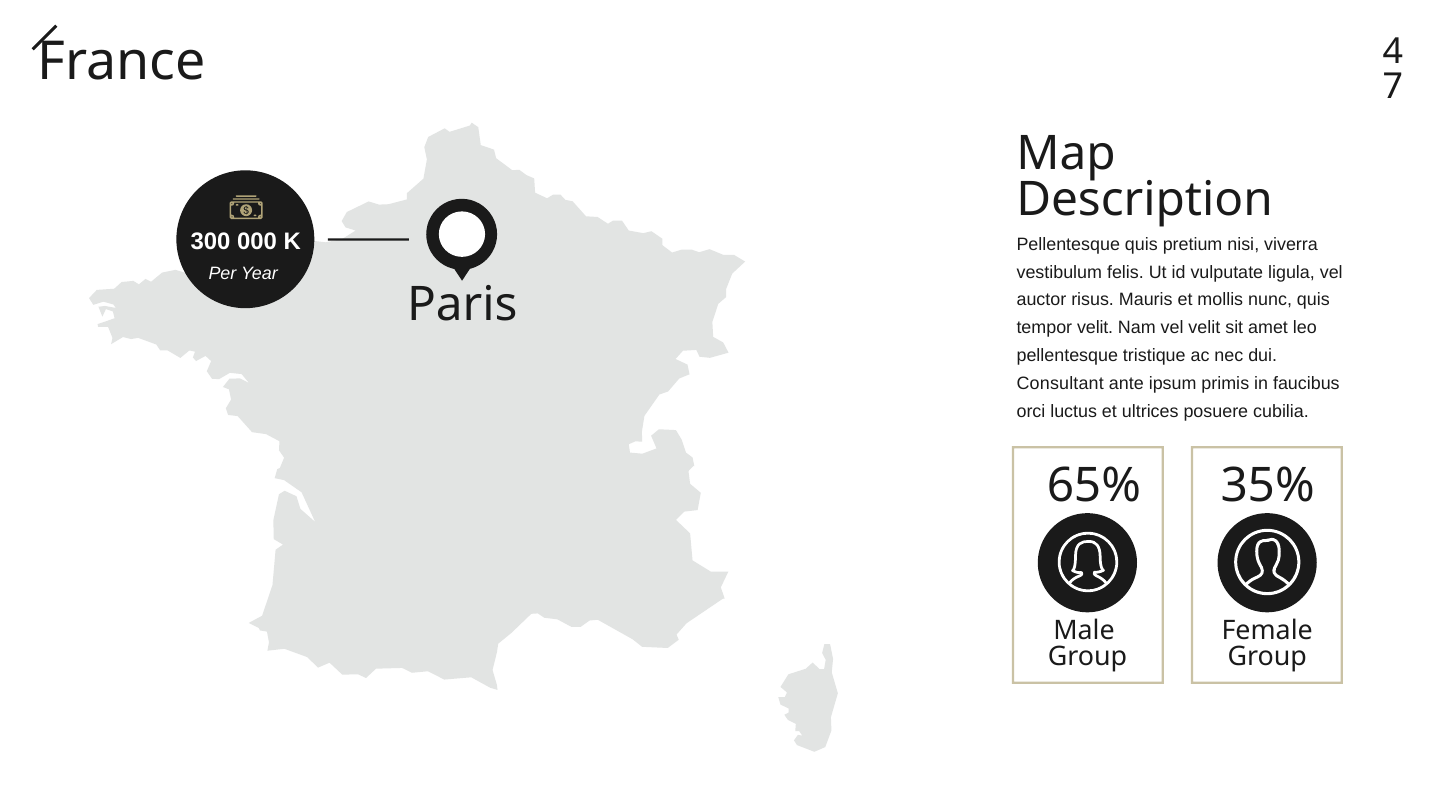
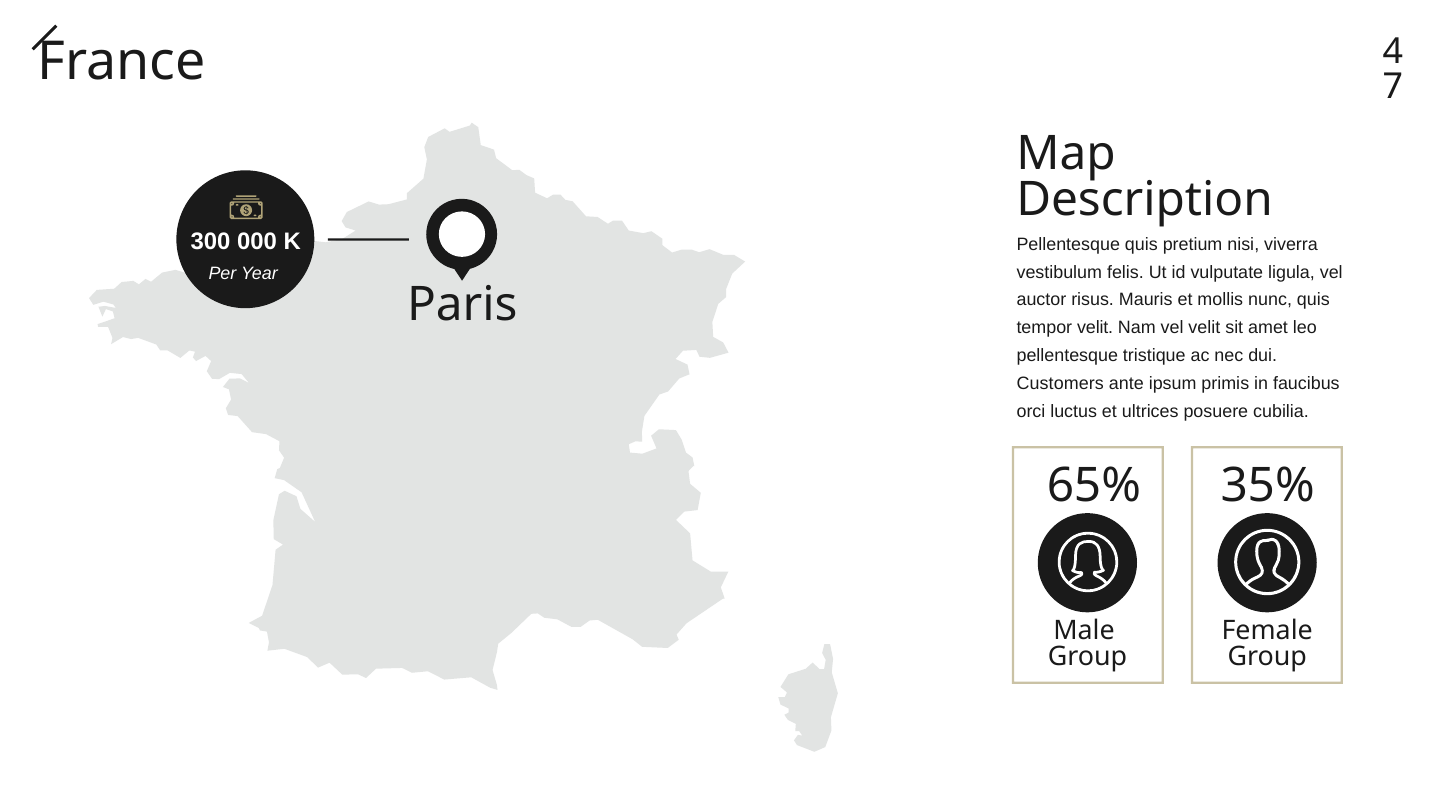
Consultant: Consultant -> Customers (1060, 384)
